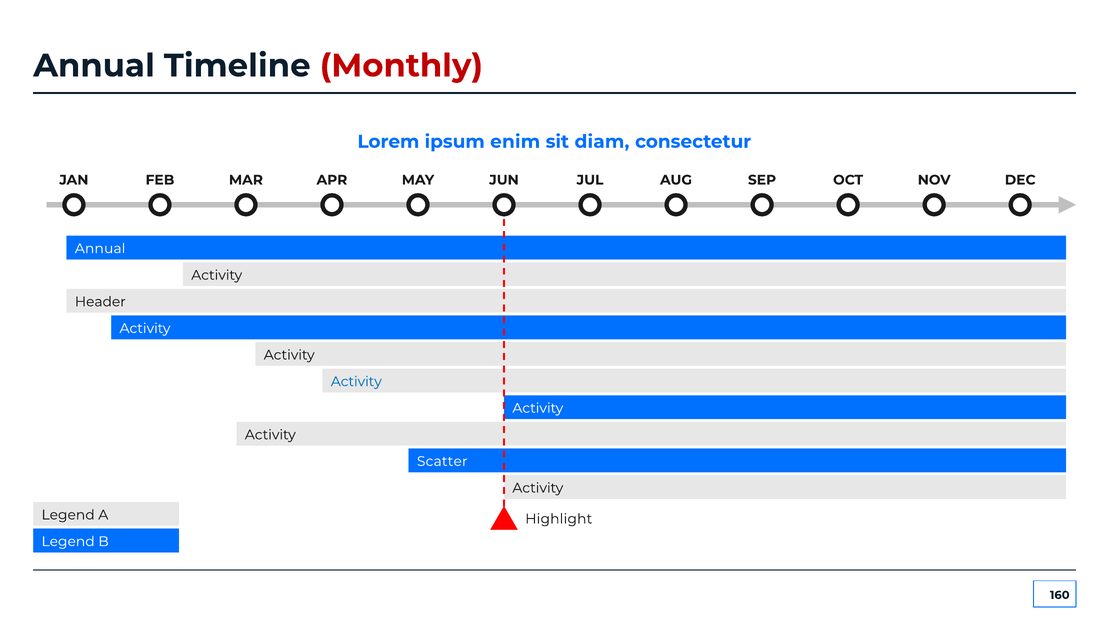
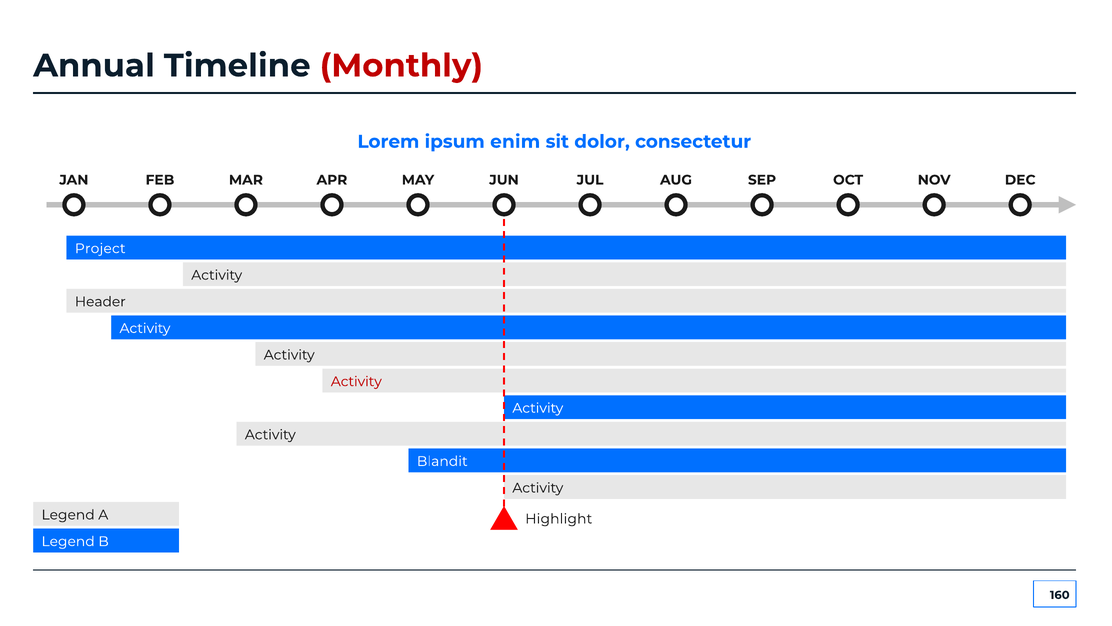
diam: diam -> dolor (602, 142)
Annual: Annual -> Project (100, 248)
Activity colour: blue -> red (356, 381)
Scatter: Scatter -> Blandit (442, 461)
